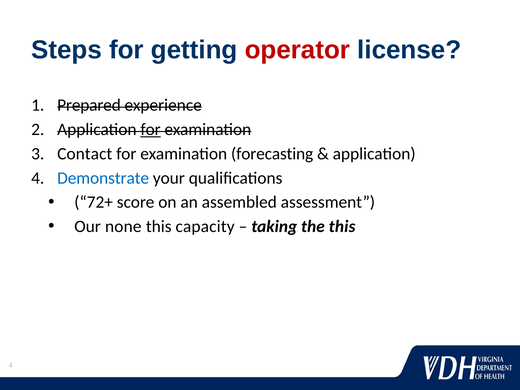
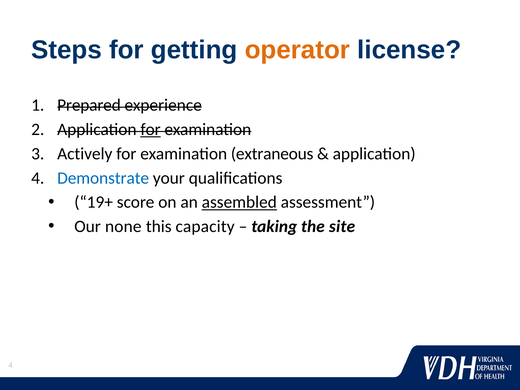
operator colour: red -> orange (297, 50)
Contact: Contact -> Actively (85, 154)
forecasting: forecasting -> extraneous (272, 154)
72+: 72+ -> 19+ (94, 202)
assembled underline: none -> present (239, 202)
the this: this -> site (342, 227)
